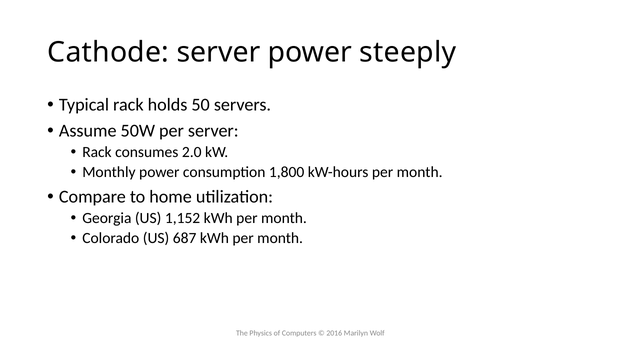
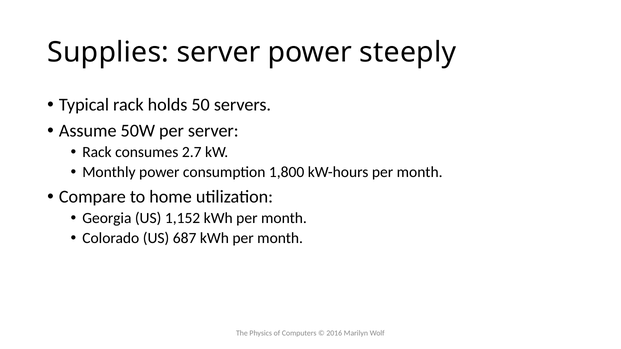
Cathode: Cathode -> Supplies (108, 52)
2.0: 2.0 -> 2.7 (192, 152)
